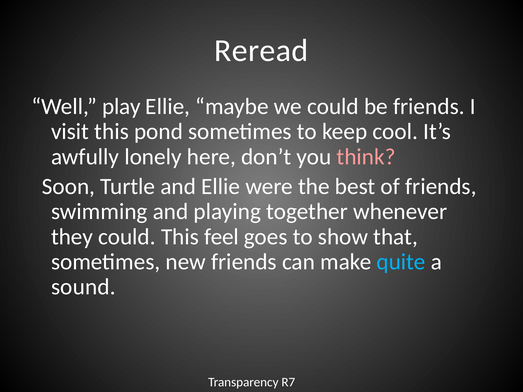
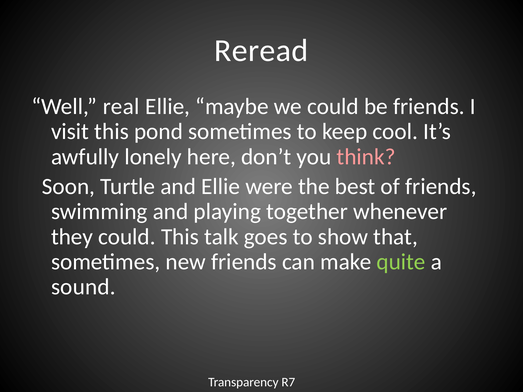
play: play -> real (121, 107)
feel: feel -> talk (221, 237)
quite colour: light blue -> light green (401, 262)
